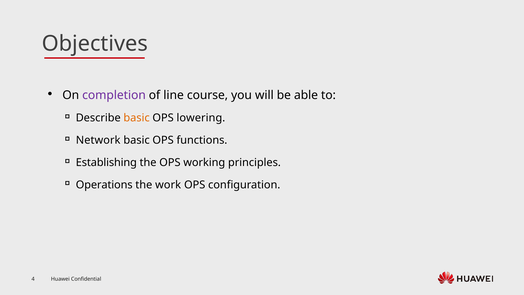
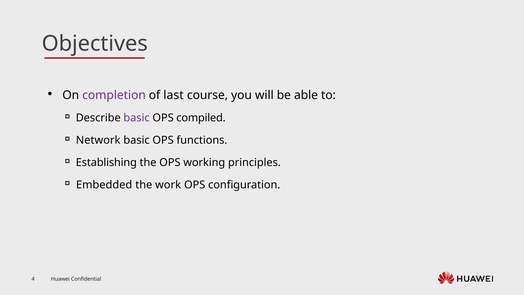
line: line -> last (174, 95)
basic colour: orange -> purple (137, 118)
lowering: lowering -> compiled (201, 118)
Operations: Operations -> Embedded (104, 185)
